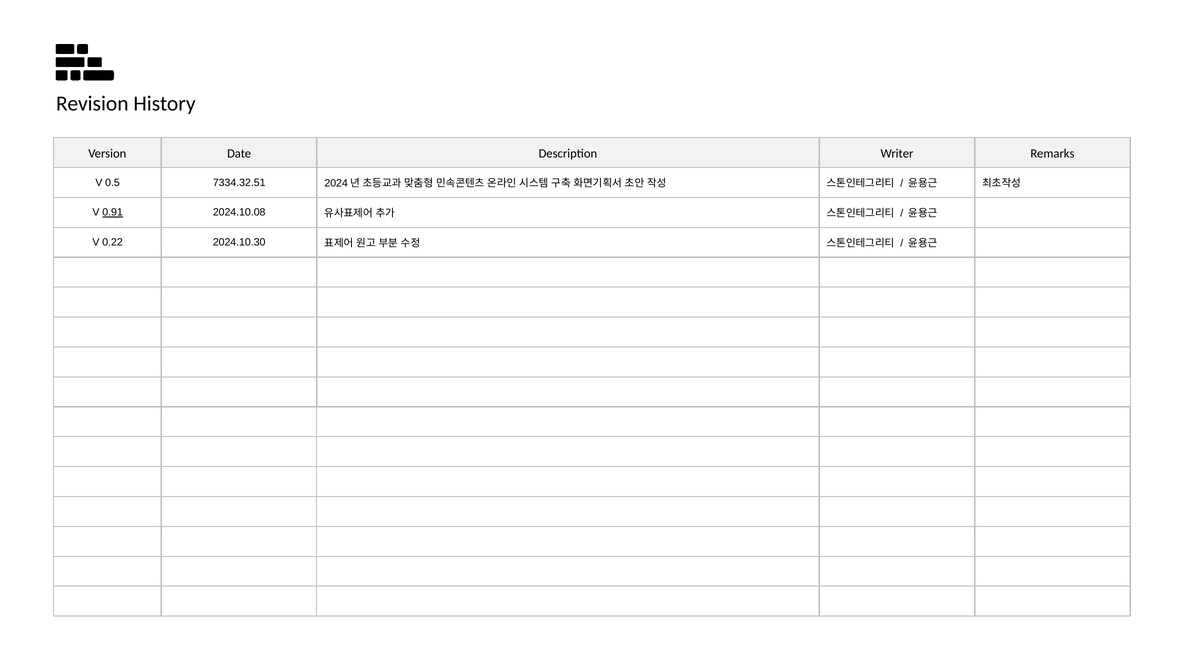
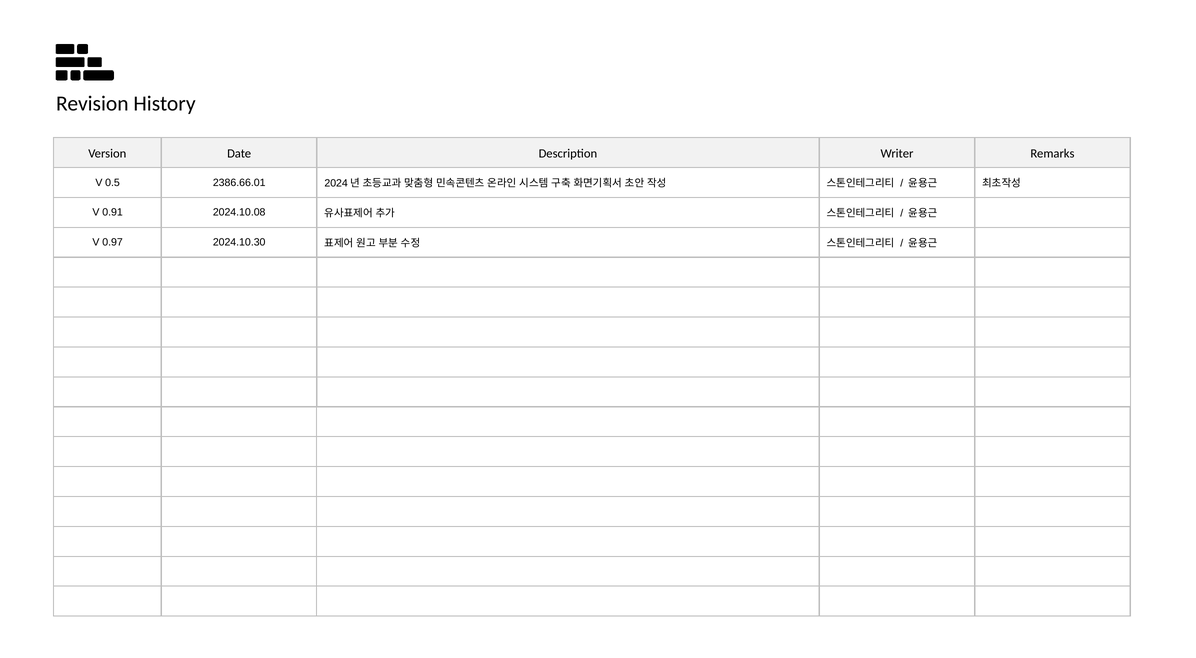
7334.32.51: 7334.32.51 -> 2386.66.01 (239, 182)
0.91 underline: present -> none (113, 212)
0.22: 0.22 -> 0.97 (113, 242)
